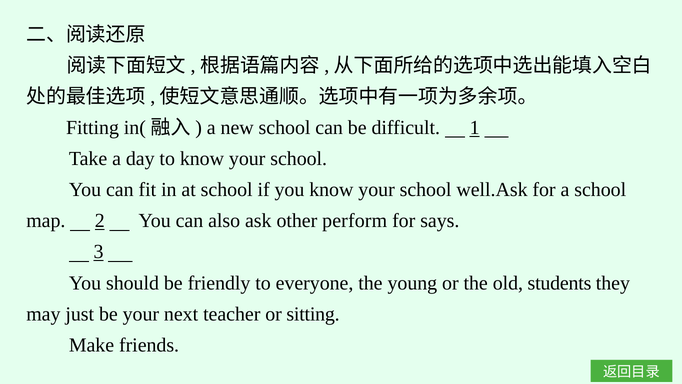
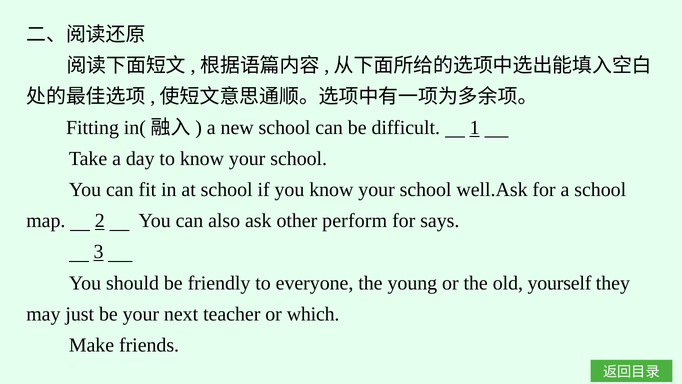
students: students -> yourself (560, 283)
sitting: sitting -> which (313, 314)
